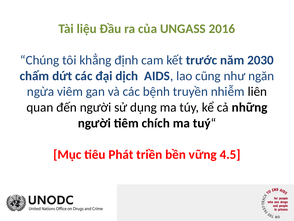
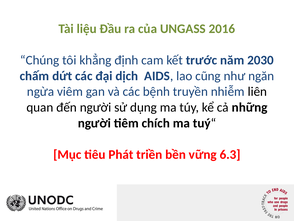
4.5: 4.5 -> 6.3 (230, 154)
